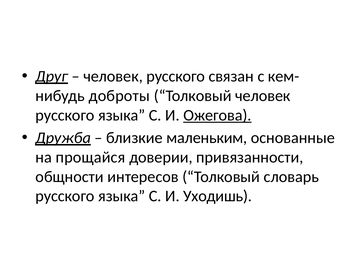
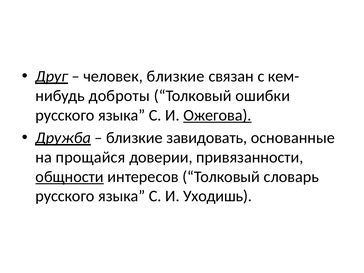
русского: русского -> близкие (176, 76)
Толковый человек: человек -> ошибки (263, 96)
маленьким: маленьким -> завидовать (207, 138)
общности underline: none -> present (70, 177)
